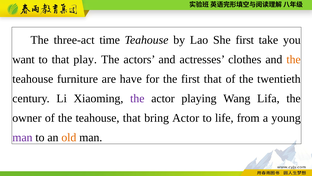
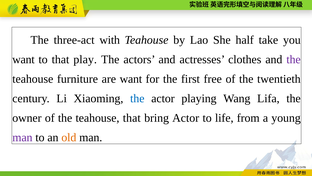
time: time -> with (110, 40)
She first: first -> half (245, 40)
the colour: orange -> purple (294, 59)
are have: have -> want (131, 79)
first that: that -> free (213, 79)
the colour: purple -> blue (137, 98)
